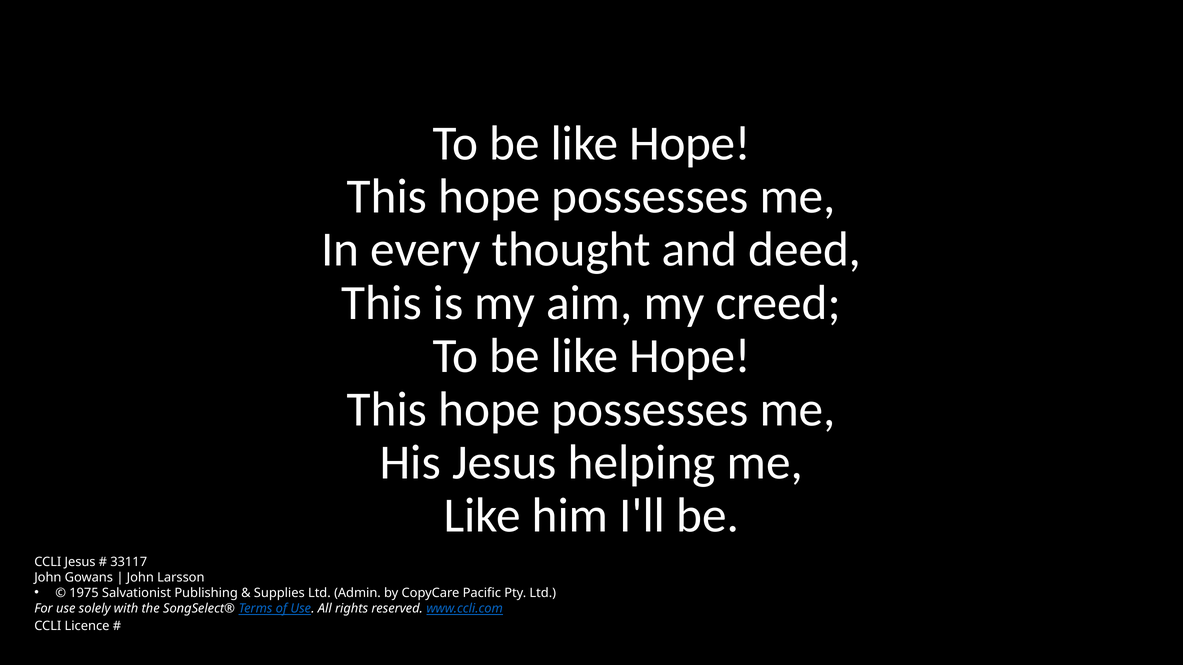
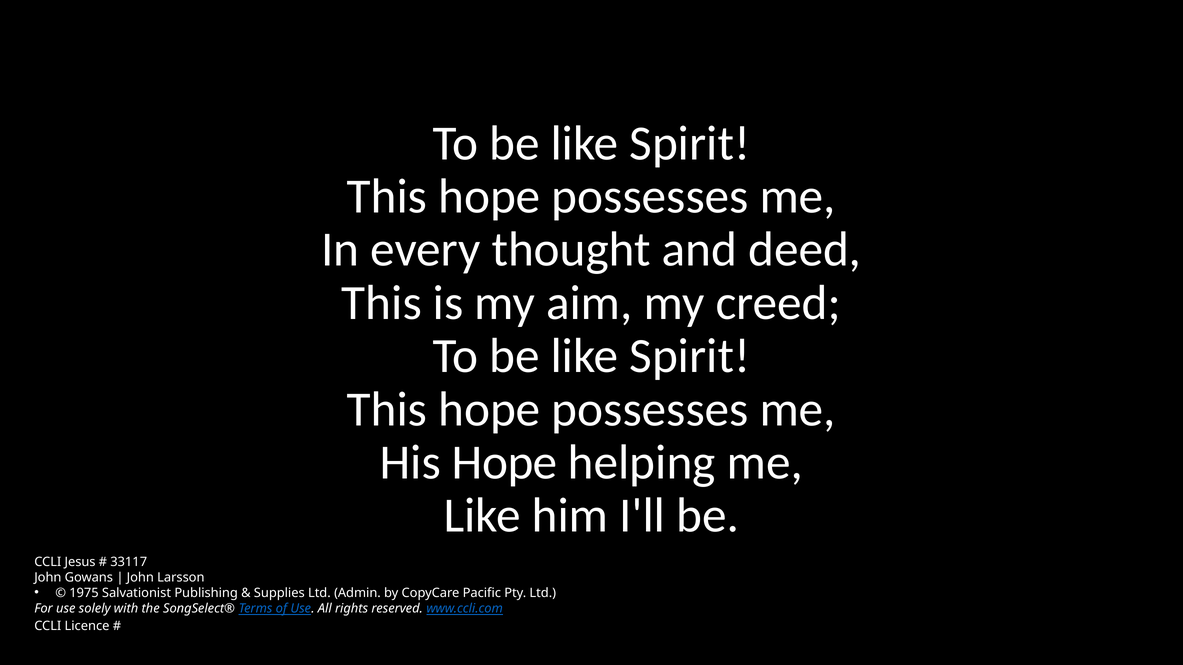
Hope: Hope -> Spirit (690, 143)
Hope: Hope -> Spirit (690, 356)
His Jesus: Jesus -> Hope (505, 463)
